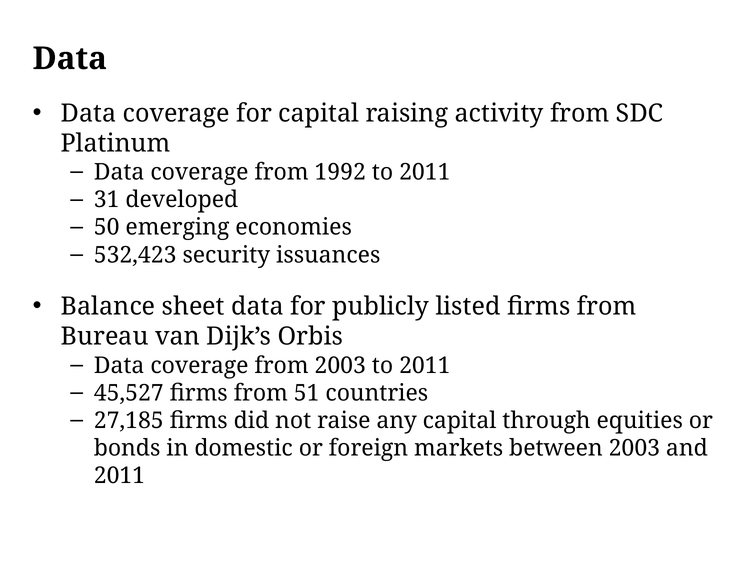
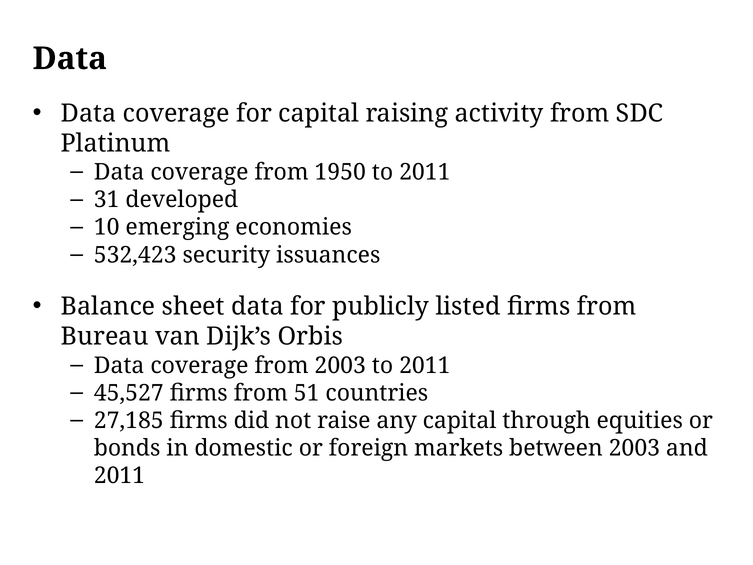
1992: 1992 -> 1950 (340, 172)
50: 50 -> 10 (107, 227)
